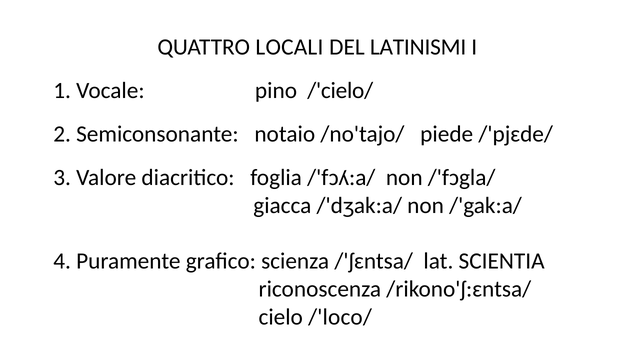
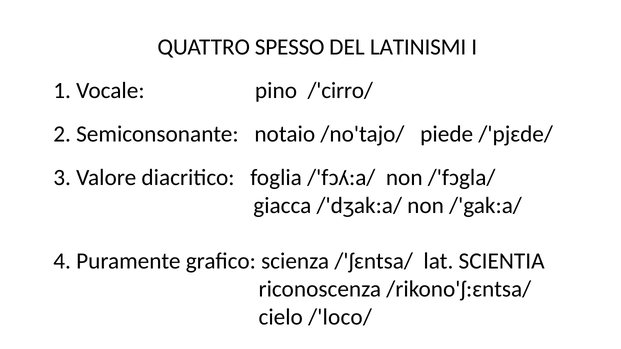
LOCALI: LOCALI -> SPESSO (290, 47)
/'cielo/: /'cielo/ -> /'cirro/ (340, 91)
